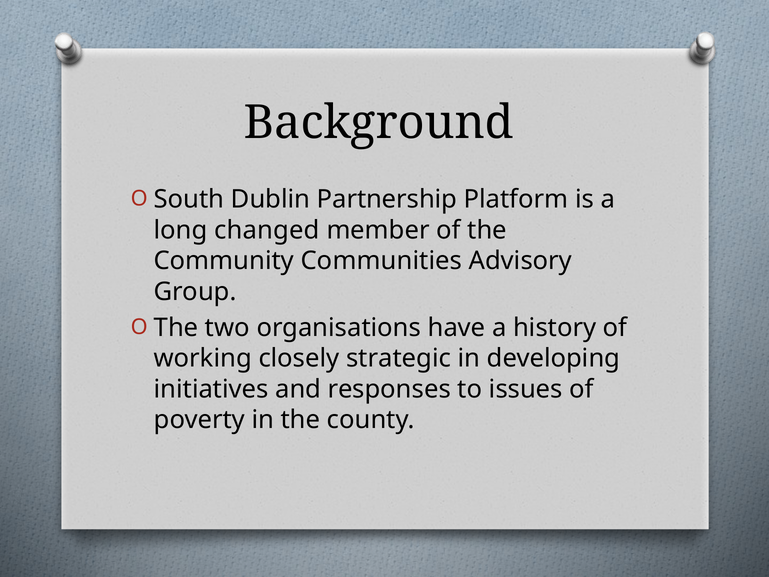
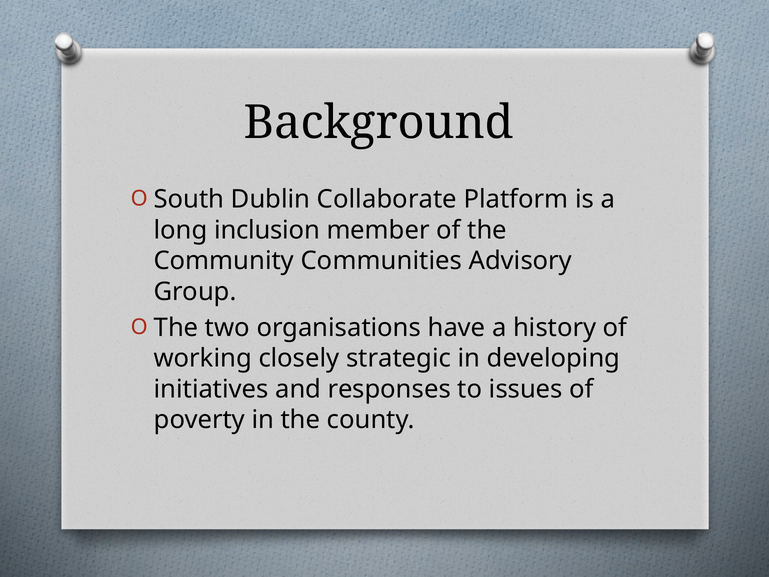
Partnership: Partnership -> Collaborate (387, 199)
changed: changed -> inclusion (267, 230)
